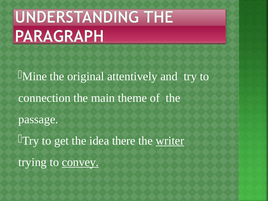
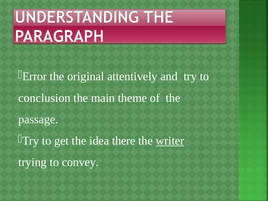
Mine: Mine -> Error (35, 76)
connection: connection -> conclusion (44, 98)
convey underline: present -> none (80, 162)
